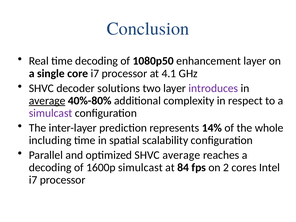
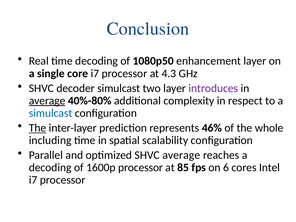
4.1: 4.1 -> 4.3 (169, 73)
decoder solutions: solutions -> simulcast (119, 88)
simulcast colour: purple -> blue (51, 113)
The underline: none -> present (38, 128)
14%: 14% -> 46% (212, 128)
1600p simulcast: simulcast -> processor (141, 168)
84: 84 -> 85 (183, 168)
2: 2 -> 6 (226, 168)
